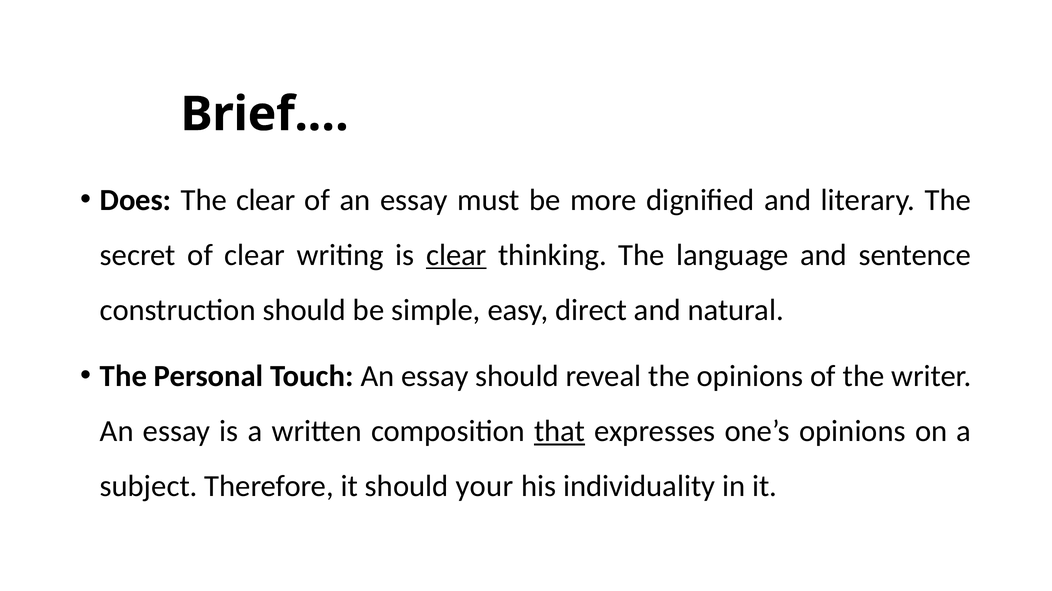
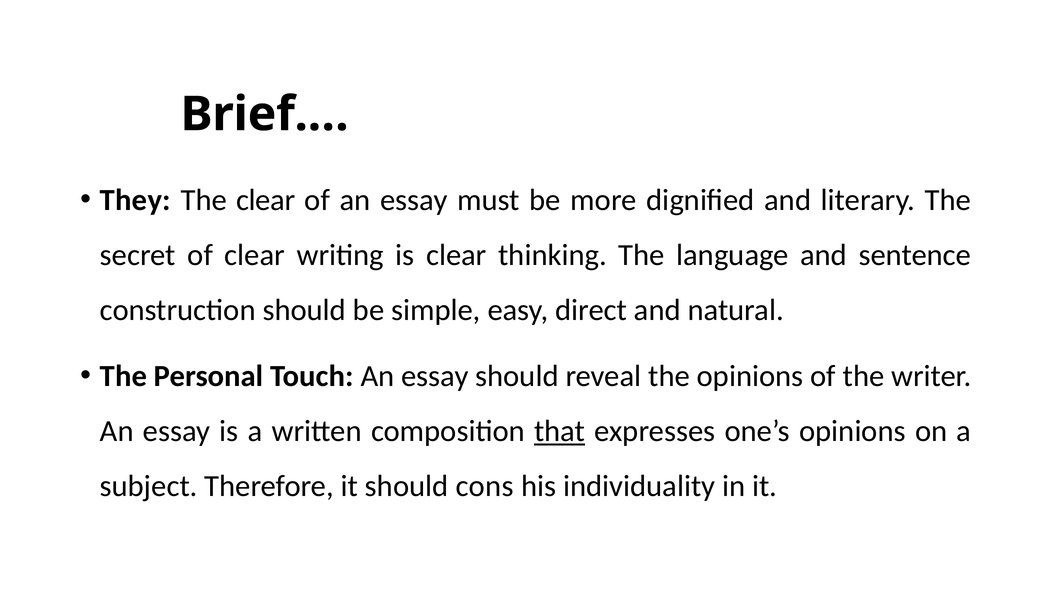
Does: Does -> They (135, 200)
clear underline: present -> none (456, 255)
your: your -> cons (485, 487)
